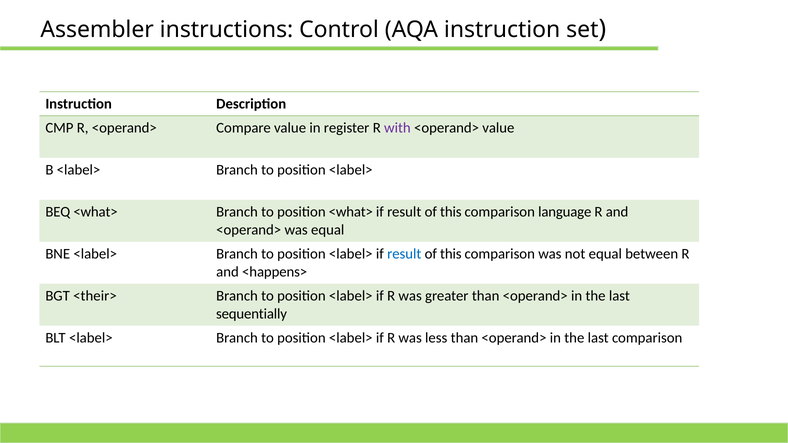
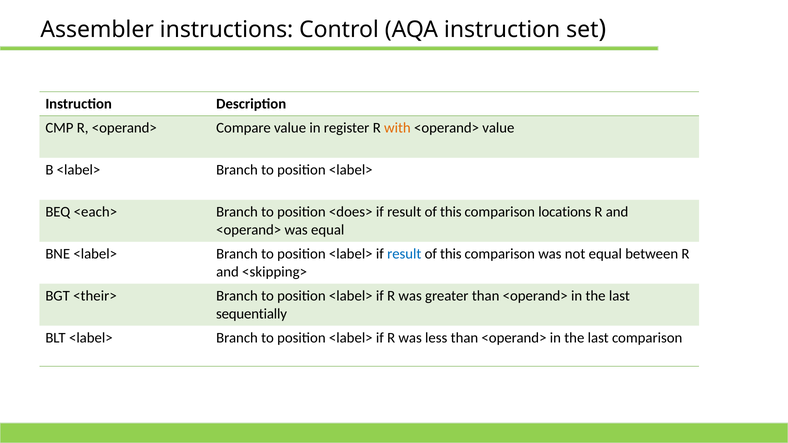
with colour: purple -> orange (397, 128)
BEQ <what>: <what> -> <each> (95, 212)
position <what>: <what> -> <does> (351, 212)
language: language -> locations (565, 212)
<happens>: <happens> -> <skipping> (275, 272)
